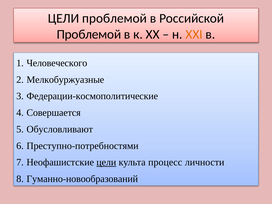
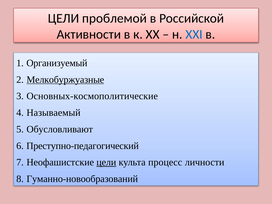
Проблемой: Проблемой -> Активности (89, 34)
XXI colour: orange -> blue (194, 34)
Человеческого: Человеческого -> Организуемый (57, 63)
Мелкобуржуазные underline: none -> present (65, 80)
Федерации-космополитические: Федерации-космополитические -> Основных-космополитические (92, 96)
Совершается: Совершается -> Называемый (54, 113)
Преступно-потребностями: Преступно-потребностями -> Преступно-педагогический (83, 146)
